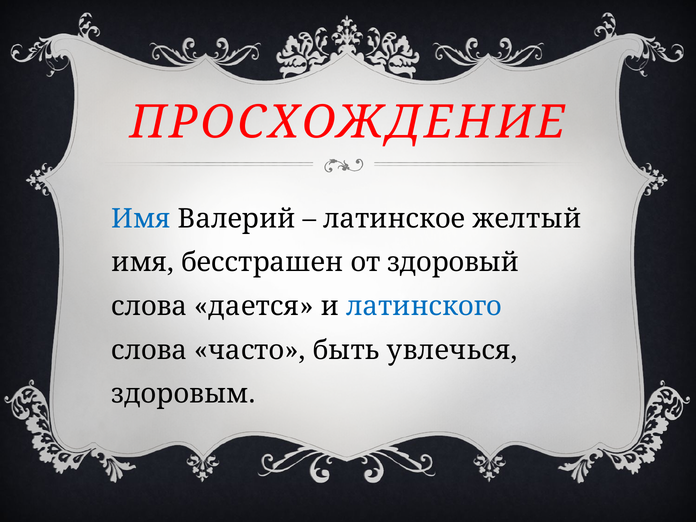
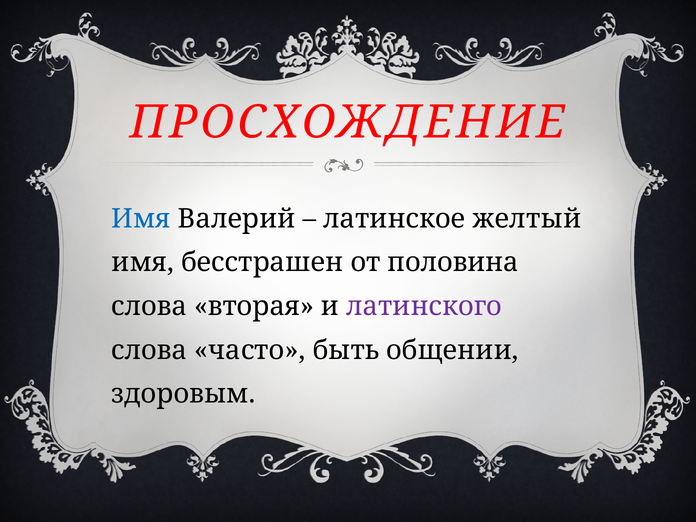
здоровый: здоровый -> половина (453, 262)
дается: дается -> вторая (254, 306)
латинского colour: blue -> purple (424, 306)
увлечься: увлечься -> общении (452, 350)
